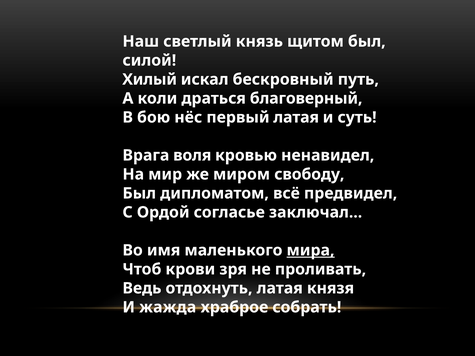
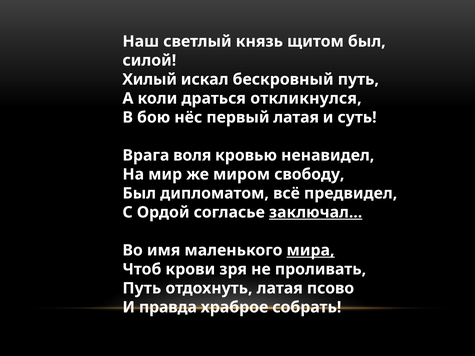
благоверный: благоверный -> откликнулся (306, 98)
заключал underline: none -> present (316, 212)
Ведь: Ведь -> Путь (142, 288)
князя: князя -> псово (331, 288)
жажда: жажда -> правда (168, 307)
